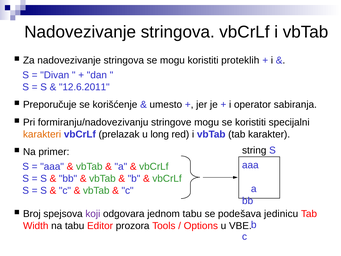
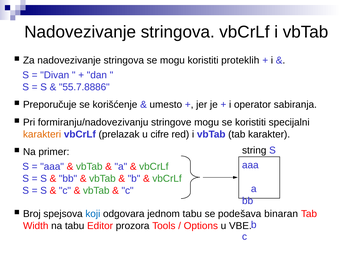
12.6.2011: 12.6.2011 -> 55.7.8886 (84, 87)
long: long -> cifre (160, 134)
koji colour: purple -> blue (93, 214)
jedinicu: jedinicu -> binaran (281, 214)
